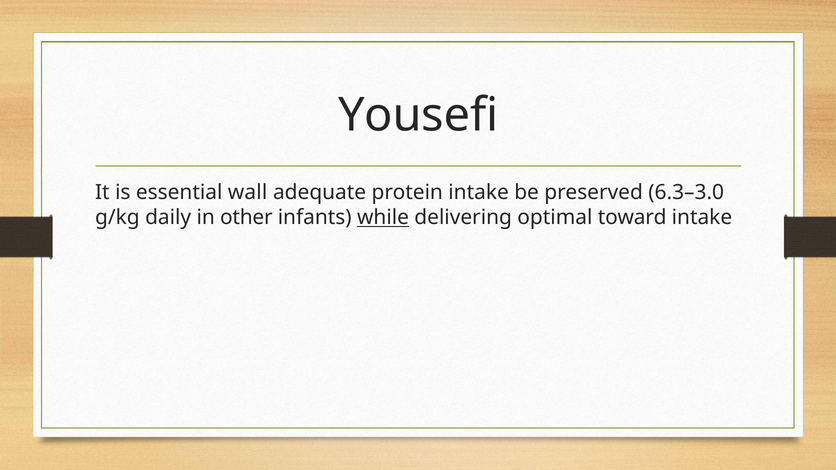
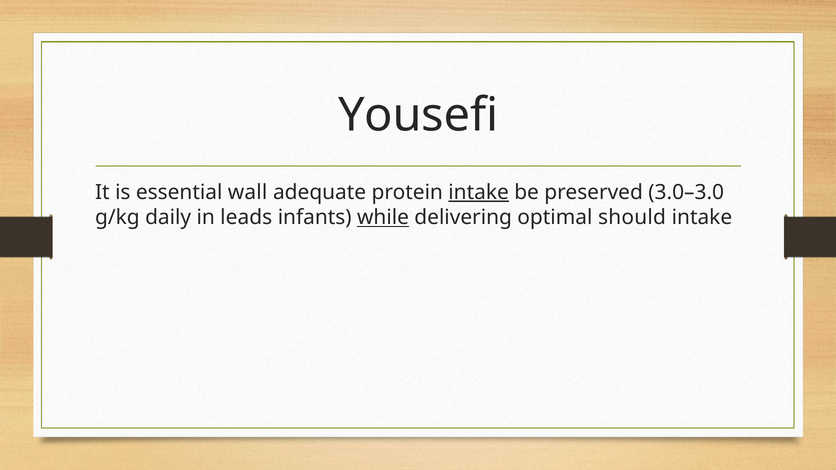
intake underline: none -> present (479, 192)
6.3–3.0: 6.3–3.0 -> 3.0–3.0 (686, 192)
other: other -> leads (246, 218)
toward: toward -> should (632, 218)
